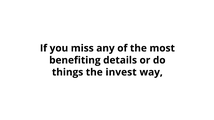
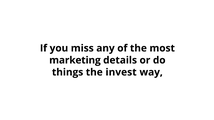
benefiting: benefiting -> marketing (75, 60)
